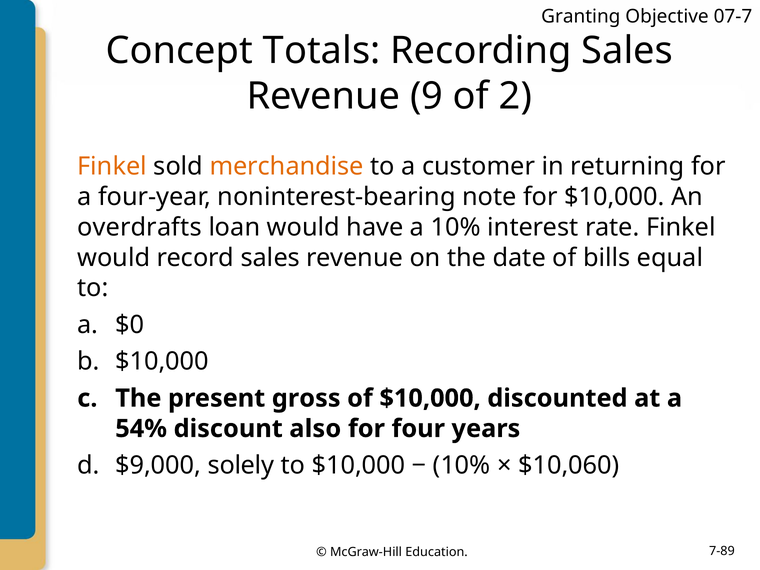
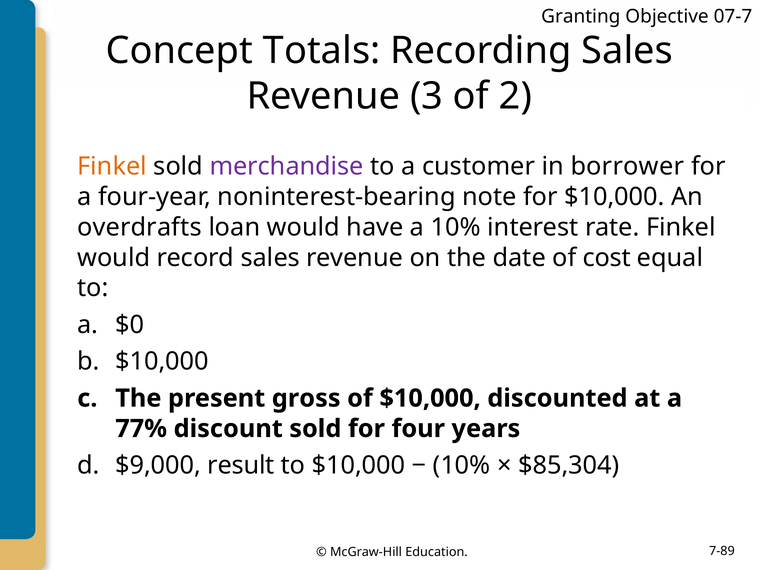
9: 9 -> 3 (427, 96)
merchandise colour: orange -> purple (287, 166)
returning: returning -> borrower (627, 166)
bills: bills -> cost (607, 258)
54%: 54% -> 77% (141, 429)
discount also: also -> sold (315, 429)
solely: solely -> result (241, 465)
$10,060: $10,060 -> $85,304 (569, 465)
